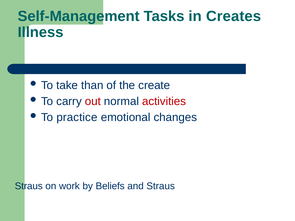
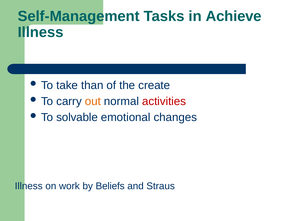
Creates: Creates -> Achieve (234, 16)
out colour: red -> orange (93, 101)
practice: practice -> solvable (77, 118)
Straus: Straus -> Illness (29, 186)
